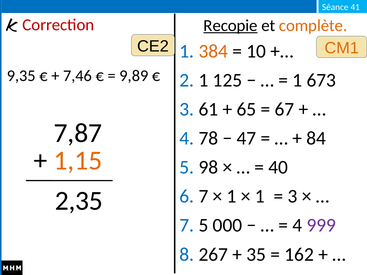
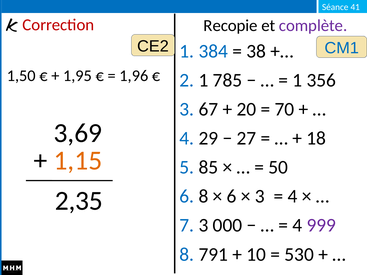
Recopie underline: present -> none (230, 26)
complète colour: orange -> purple (313, 26)
CM1 colour: orange -> blue (342, 48)
384 colour: orange -> blue (213, 51)
10: 10 -> 38 (256, 51)
9,35: 9,35 -> 1,50 (21, 76)
7,46: 7,46 -> 1,95 (78, 76)
9,89: 9,89 -> 1,96 (134, 76)
125: 125 -> 785 (227, 80)
673: 673 -> 356 (321, 80)
61: 61 -> 67 (208, 109)
65: 65 -> 20 (246, 109)
67: 67 -> 70 (284, 109)
7,87: 7,87 -> 3,69 (78, 133)
78: 78 -> 29 (208, 138)
47: 47 -> 27 (246, 138)
84: 84 -> 18 (316, 138)
98: 98 -> 85 (208, 167)
40: 40 -> 50 (278, 167)
6 7: 7 -> 8 (203, 196)
1: 1 -> 6 (232, 196)
1: 1 -> 3 (260, 196)
3: 3 -> 4 (292, 196)
7 5: 5 -> 3 (203, 226)
267: 267 -> 791 (213, 255)
35: 35 -> 10 (256, 255)
162: 162 -> 530 (299, 255)
